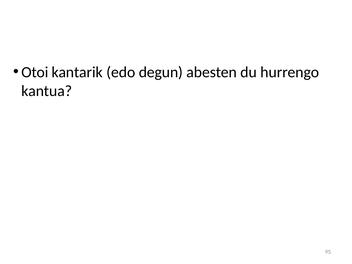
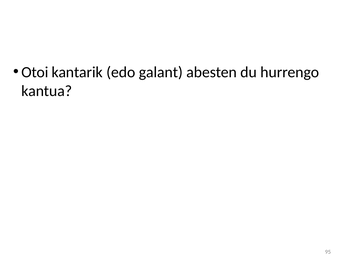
degun: degun -> galant (161, 72)
